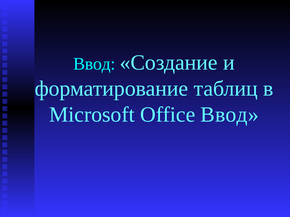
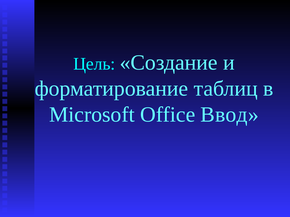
Ввод: Ввод -> Цель (94, 64)
